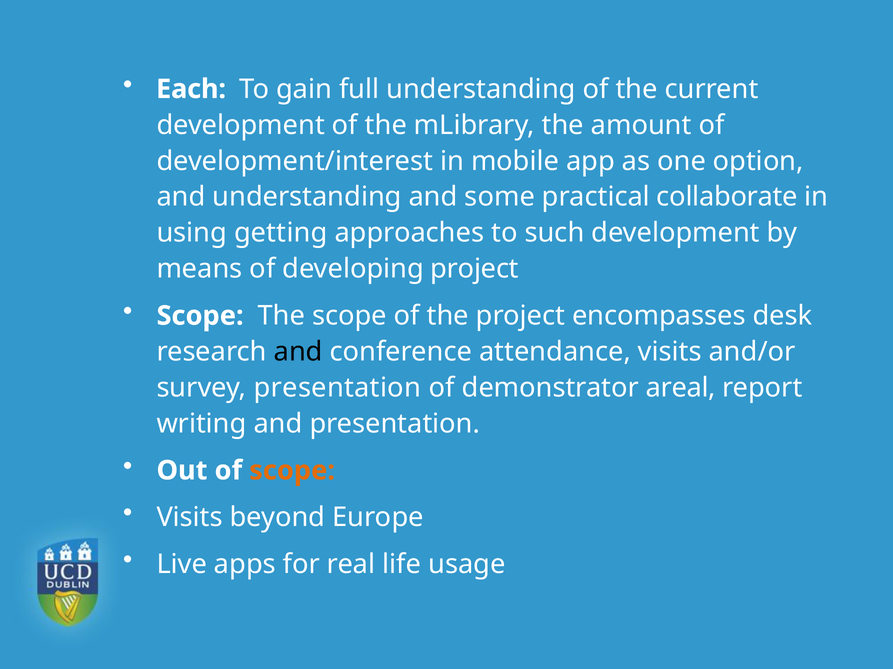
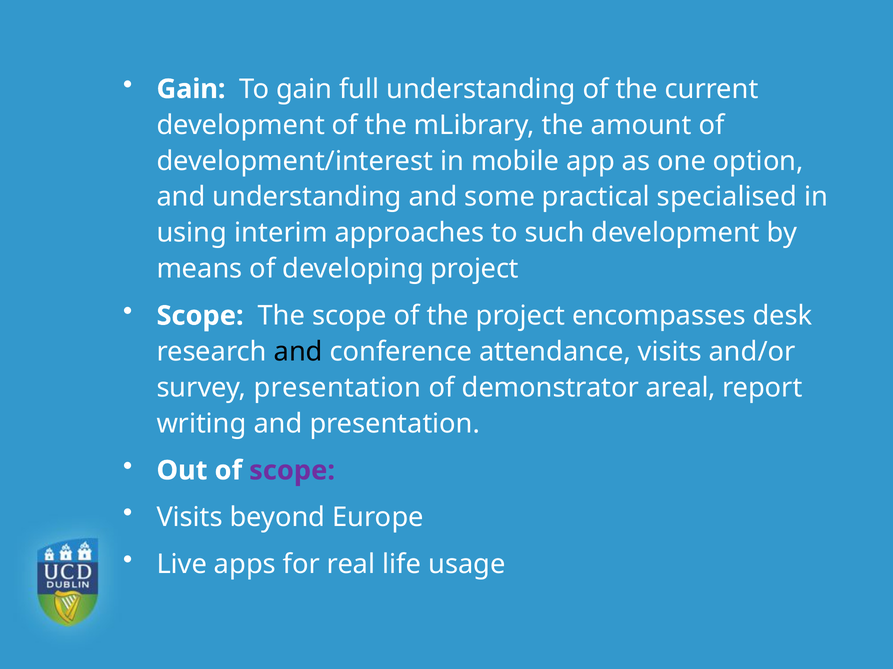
Each: Each -> Gain (191, 89)
collaborate: collaborate -> specialised (727, 197)
getting: getting -> interim (281, 233)
scope colour: orange -> purple (292, 471)
